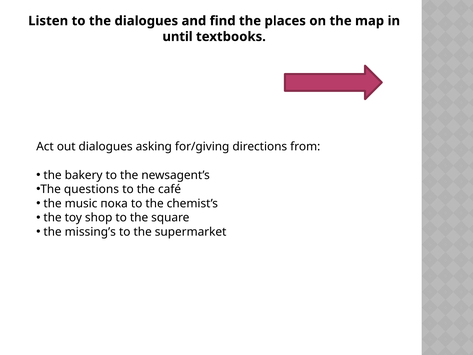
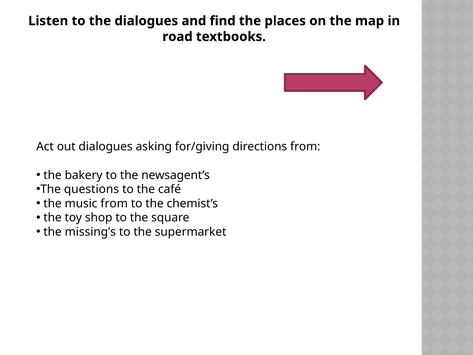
until: until -> road (178, 37)
music пока: пока -> from (114, 203)
